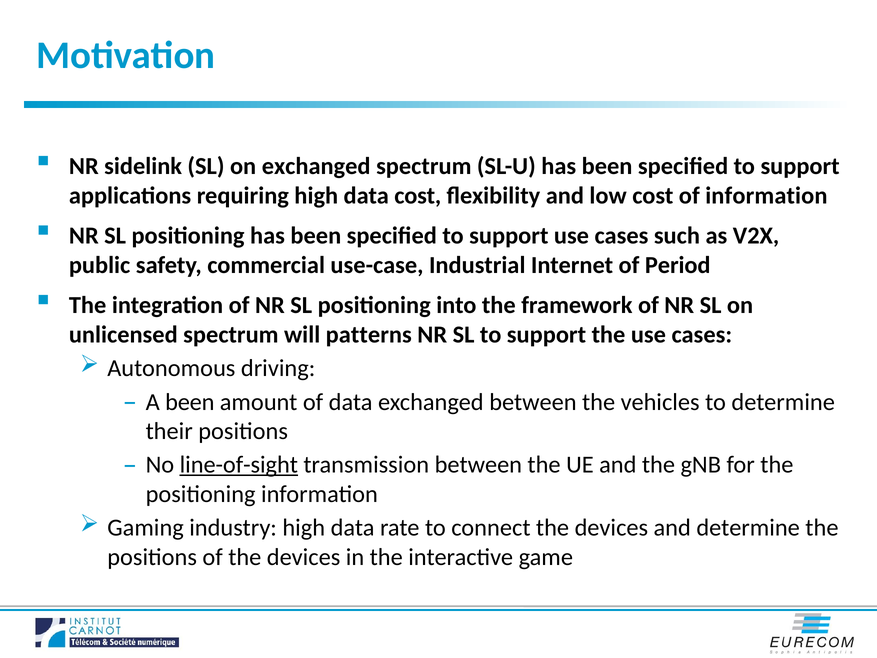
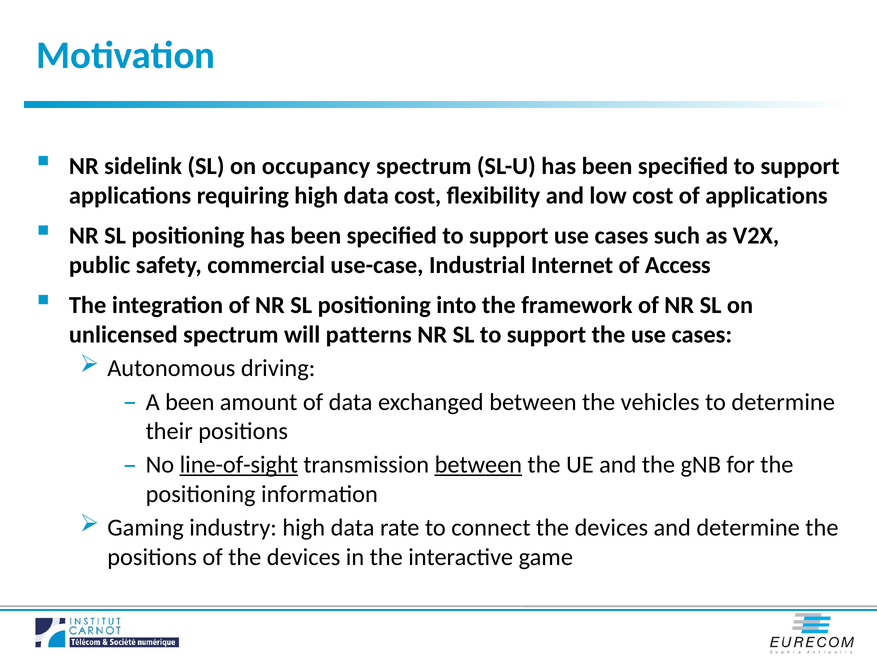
on exchanged: exchanged -> occupancy (316, 166)
of information: information -> applications (766, 196)
Period: Period -> Access (678, 265)
between underline: none -> present (478, 465)
